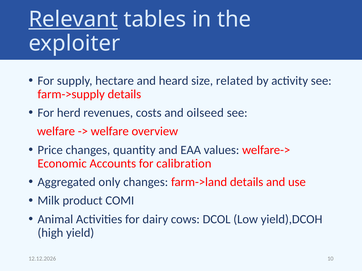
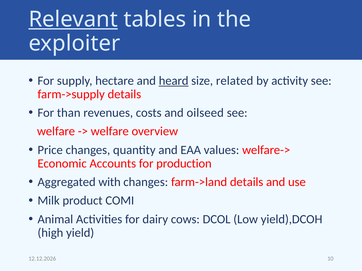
heard underline: none -> present (174, 81)
herd: herd -> than (69, 113)
calibration: calibration -> production (184, 164)
only: only -> with (110, 182)
